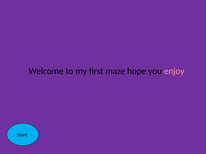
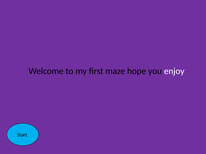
enjoy colour: pink -> white (174, 71)
